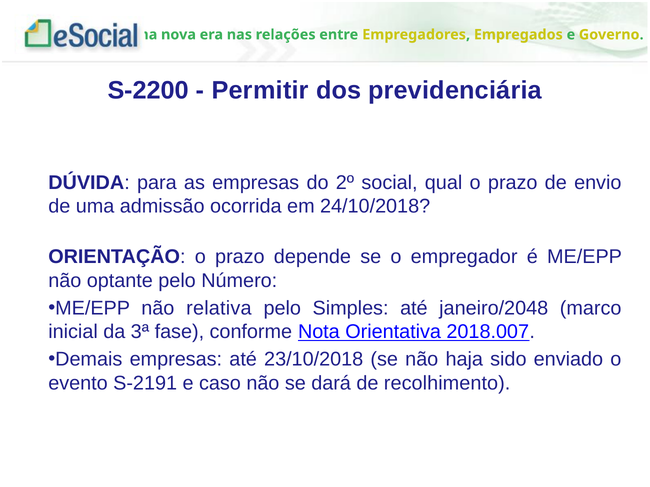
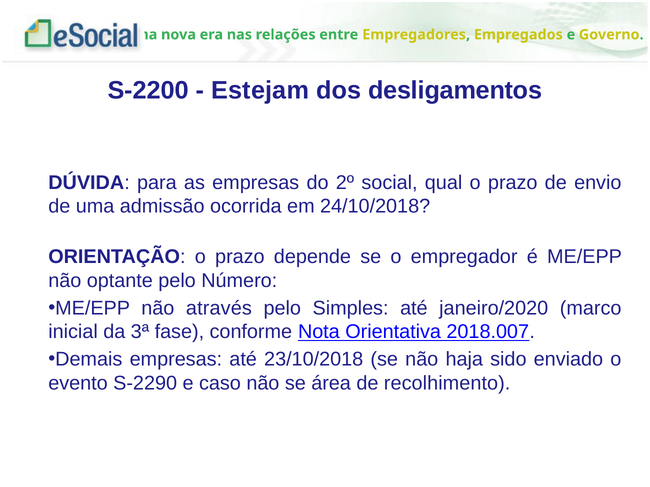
Permitir: Permitir -> Estejam (260, 90)
previdenciária: previdenciária -> desligamentos (455, 90)
relativa: relativa -> através (219, 308)
janeiro/2048: janeiro/2048 -> janeiro/2020 (494, 308)
S-2191: S-2191 -> S-2290 (145, 384)
dará: dará -> área (331, 384)
